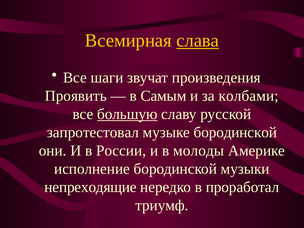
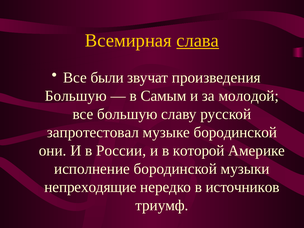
шаги: шаги -> были (107, 78)
Проявить: Проявить -> Большую (76, 96)
колбами: колбами -> молодой (249, 96)
большую underline: present -> none (127, 114)
молоды: молоды -> которой (199, 151)
проработал: проработал -> источников (243, 187)
